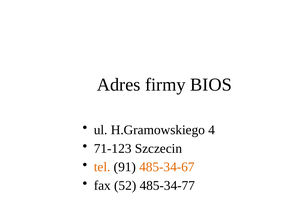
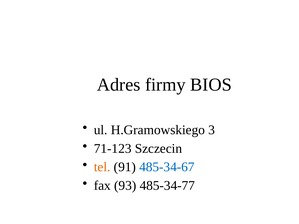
4: 4 -> 3 (212, 130)
485-34-67 colour: orange -> blue (167, 167)
52: 52 -> 93 (125, 186)
